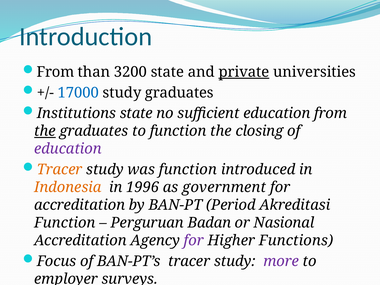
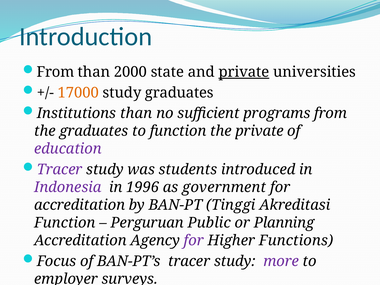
3200: 3200 -> 2000 (130, 72)
17000 colour: blue -> orange (78, 93)
Institutions state: state -> than (136, 113)
sufficient education: education -> programs (277, 113)
the underline: present -> none (45, 131)
the closing: closing -> private (260, 131)
Tracer colour: orange -> purple (60, 170)
was function: function -> students (188, 170)
Indonesia colour: orange -> purple (68, 187)
Period: Period -> Tinggi (231, 205)
Badan: Badan -> Public (209, 223)
Nasional: Nasional -> Planning (284, 223)
